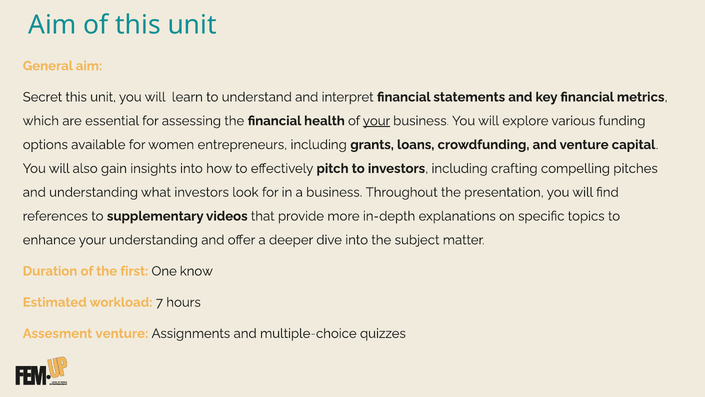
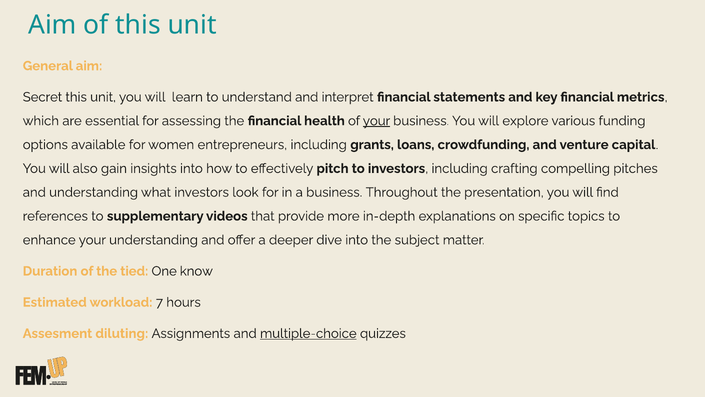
first: first -> tied (134, 271)
Assesment venture: venture -> diluting (122, 333)
multiple-choice underline: none -> present (308, 333)
